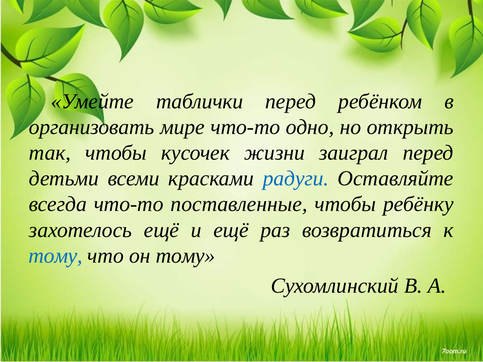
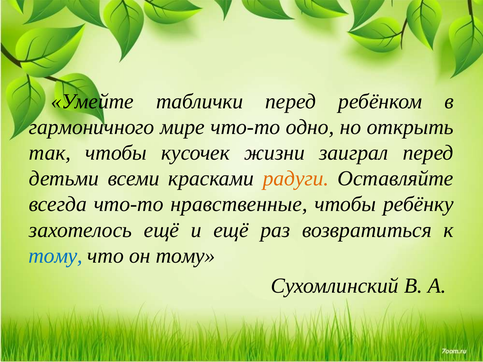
организовать: организовать -> гармоничного (92, 127)
радуги colour: blue -> orange (296, 179)
поставленные: поставленные -> нравственные (239, 204)
